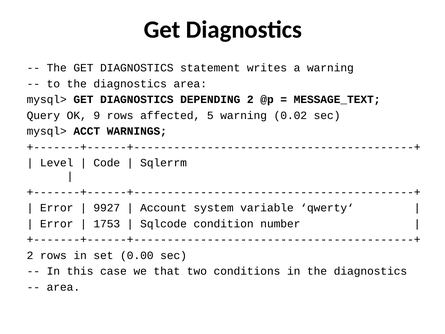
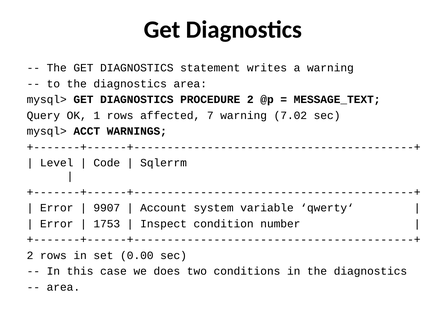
DEPENDING: DEPENDING -> PROCEDURE (210, 100)
9: 9 -> 1 (97, 115)
5: 5 -> 7 (210, 115)
0.02: 0.02 -> 7.02 (290, 115)
9927: 9927 -> 9907 (107, 208)
Sqlcode: Sqlcode -> Inspect (164, 224)
that: that -> does (167, 271)
